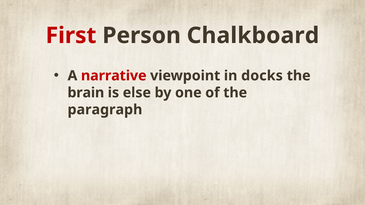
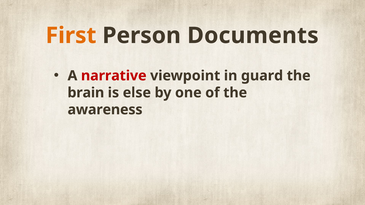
First colour: red -> orange (71, 36)
Chalkboard: Chalkboard -> Documents (253, 36)
docks: docks -> guard (262, 76)
paragraph: paragraph -> awareness (105, 110)
